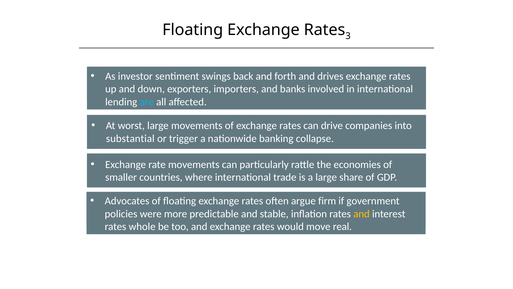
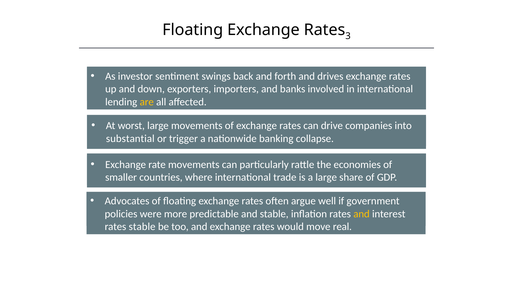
are colour: light blue -> yellow (147, 102)
firm: firm -> well (327, 201)
rates whole: whole -> stable (142, 226)
